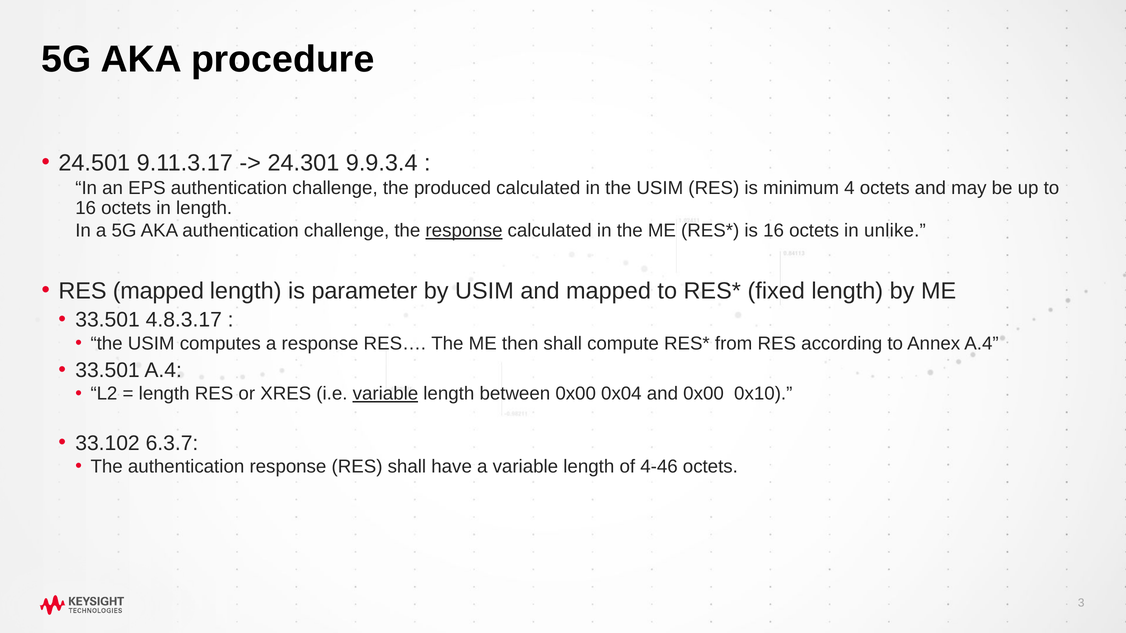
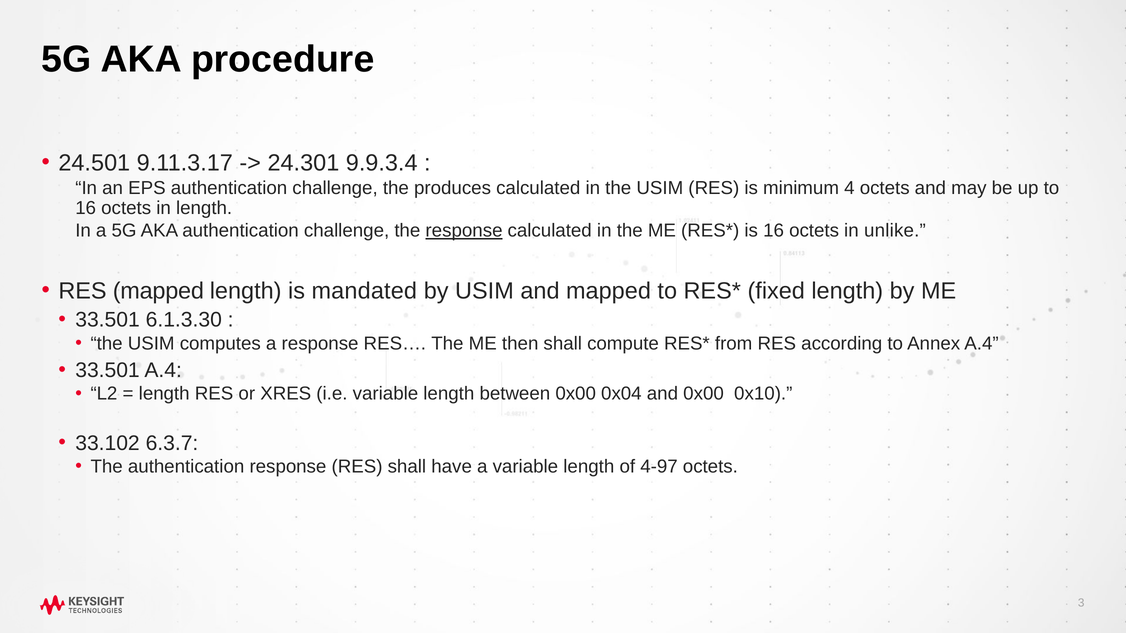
produced: produced -> produces (453, 188)
parameter: parameter -> mandated (364, 291)
4.8.3.17: 4.8.3.17 -> 6.1.3.30 (184, 320)
variable underline: present -> none (385, 394)
4‑46: 4‑46 -> 4‑97 (659, 467)
